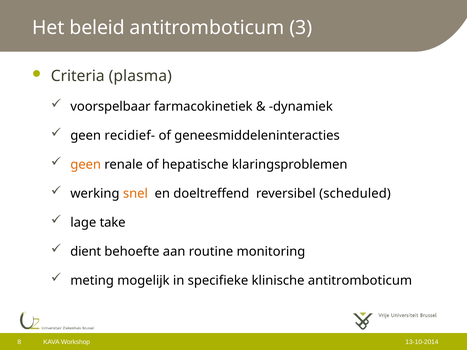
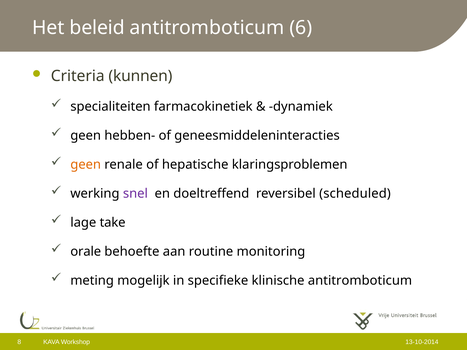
3: 3 -> 6 (301, 28)
plasma: plasma -> kunnen (140, 76)
voorspelbaar: voorspelbaar -> specialiteiten (110, 107)
recidief-: recidief- -> hebben- (130, 136)
snel colour: orange -> purple (135, 194)
dient: dient -> orale (86, 252)
